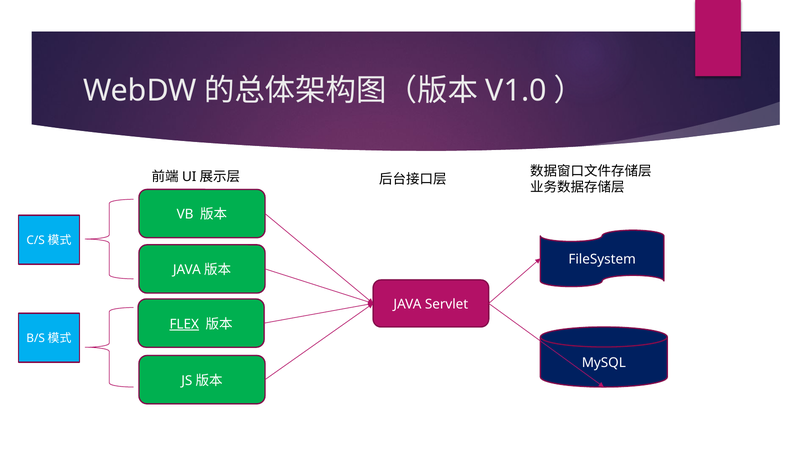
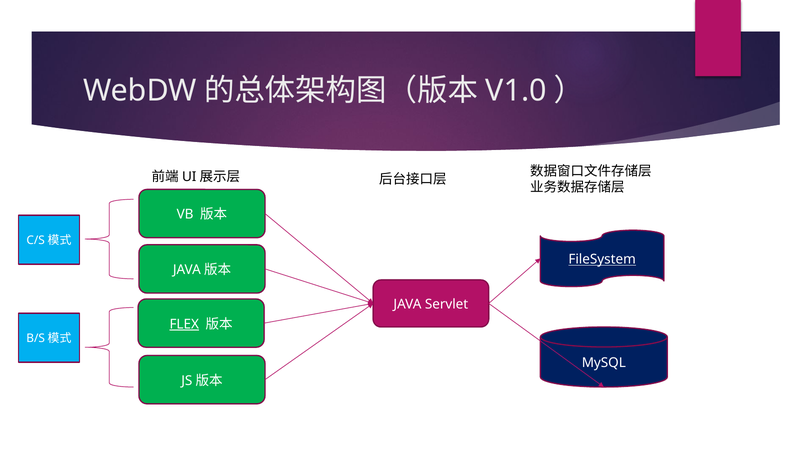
FileSystem underline: none -> present (602, 259)
